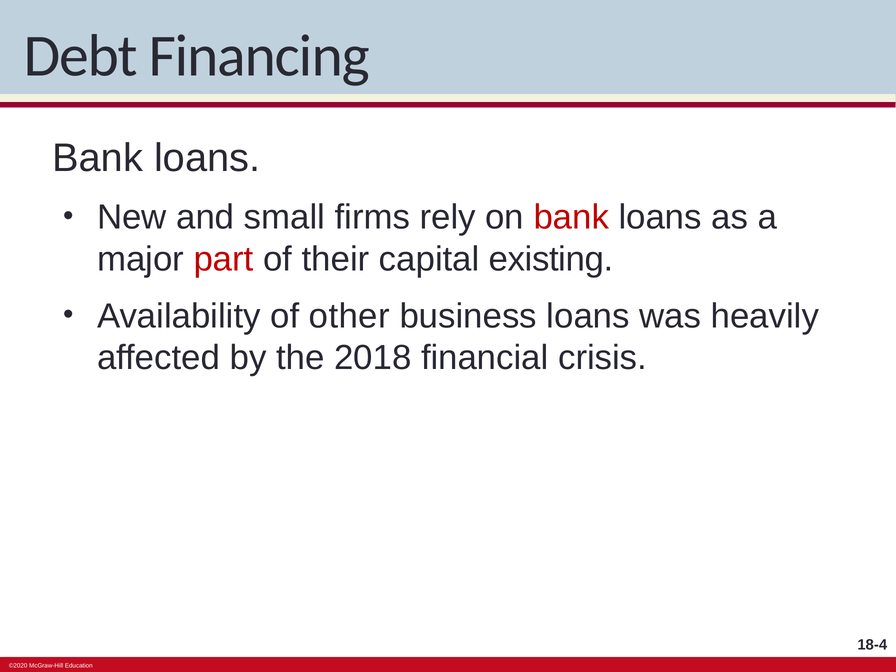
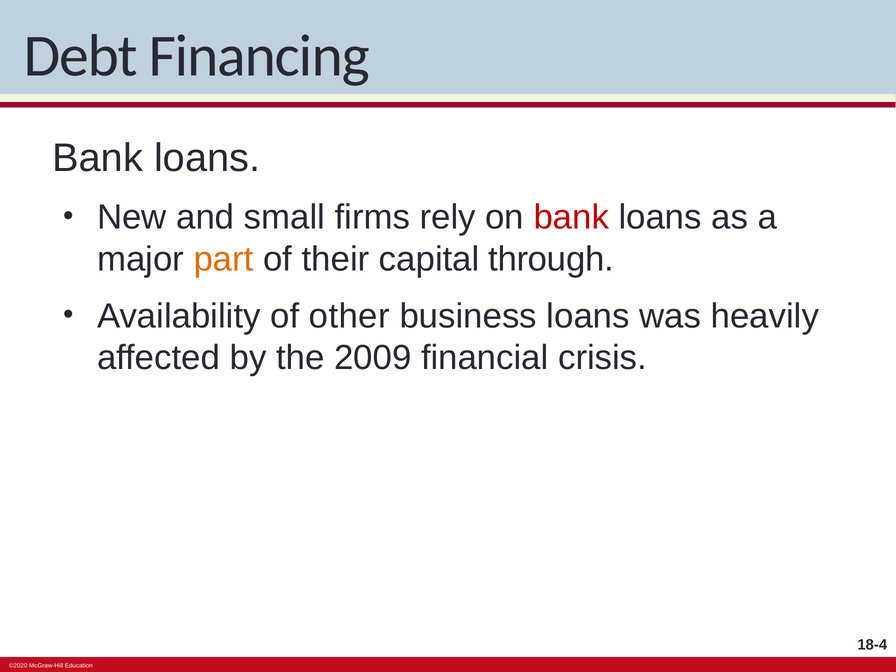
part colour: red -> orange (224, 259)
existing: existing -> through (551, 259)
2018: 2018 -> 2009 (373, 358)
